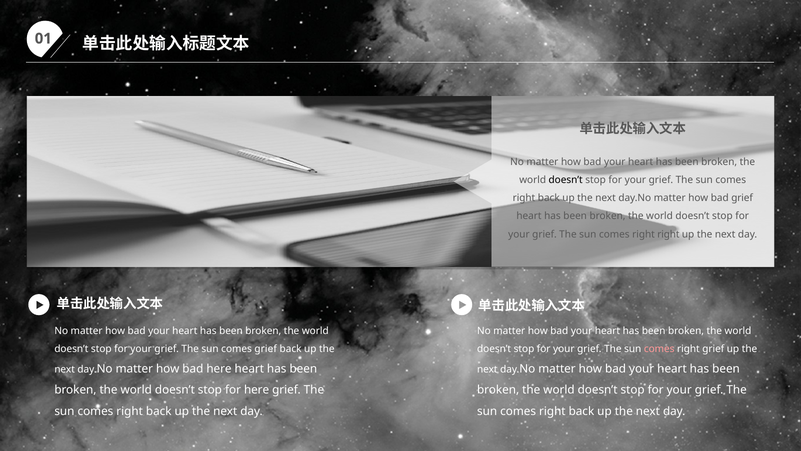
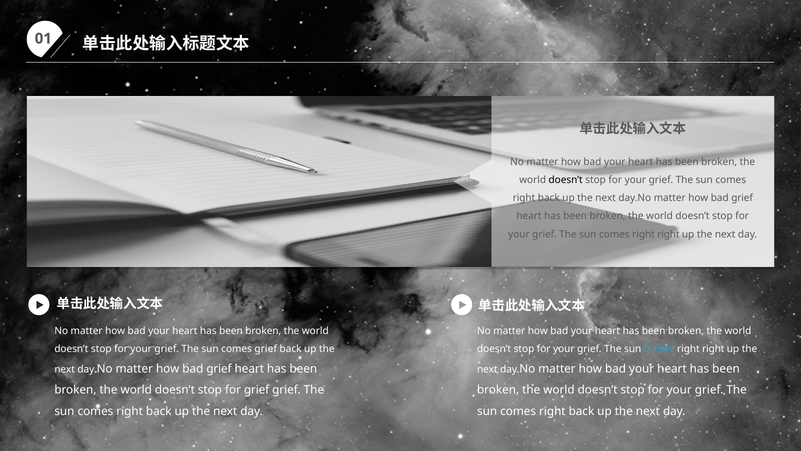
comes colour: pink -> light blue (659, 349)
grief: grief -> right (713, 349)
here: here -> grief (219, 369)
for here: here -> grief (257, 390)
